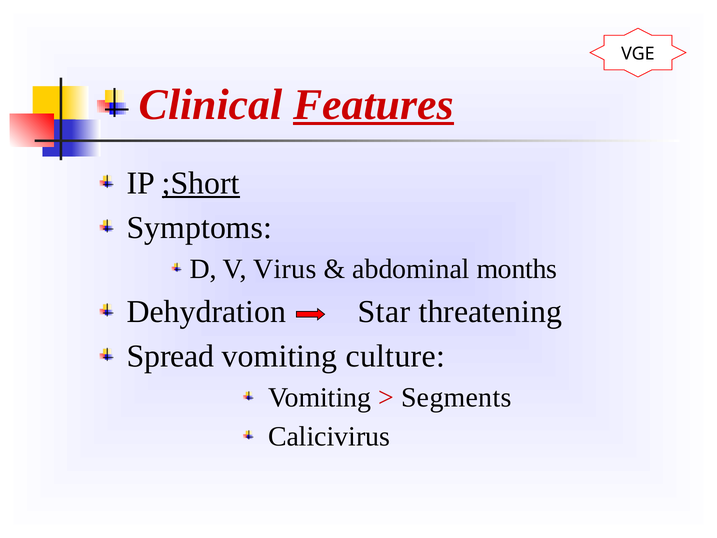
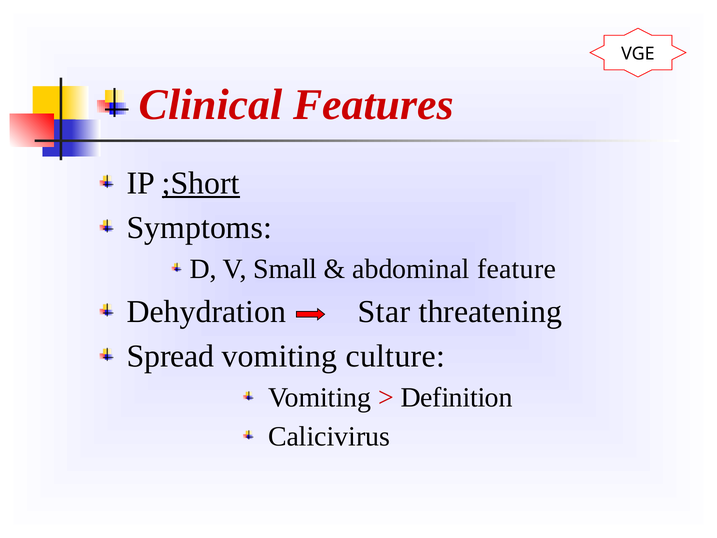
Features underline: present -> none (374, 105)
Virus: Virus -> Small (285, 269)
months: months -> feature (517, 269)
Segments: Segments -> Definition (457, 397)
